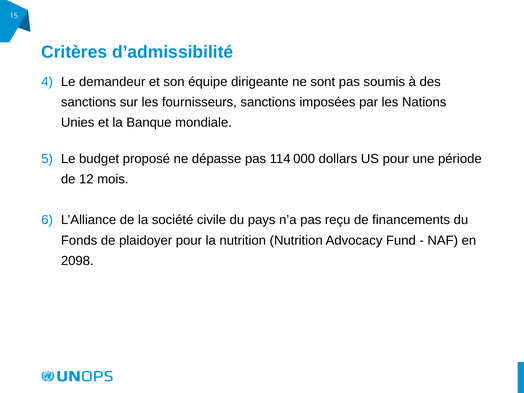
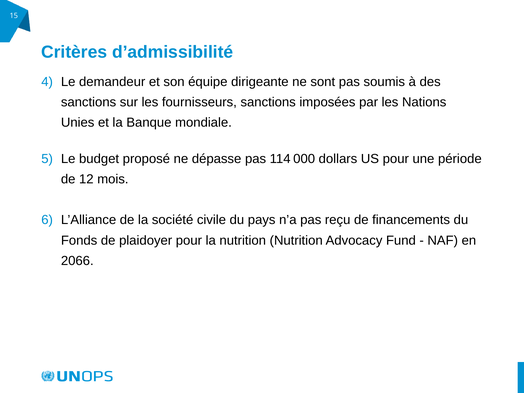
2098: 2098 -> 2066 (77, 261)
